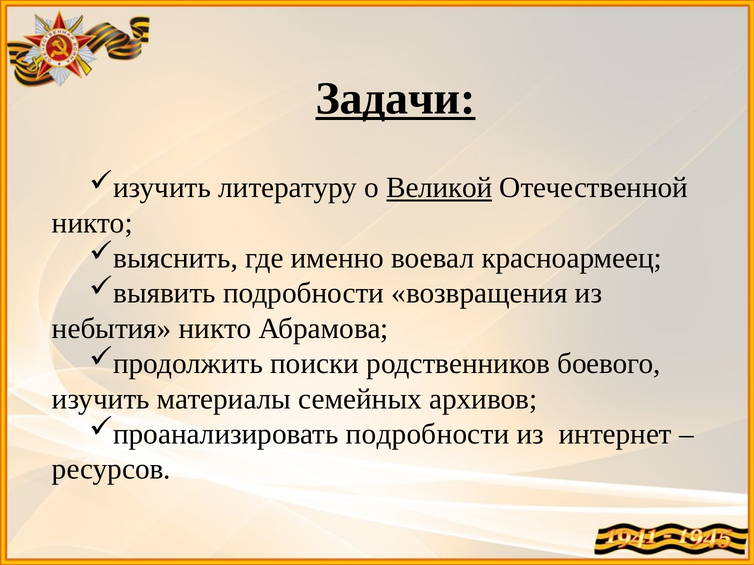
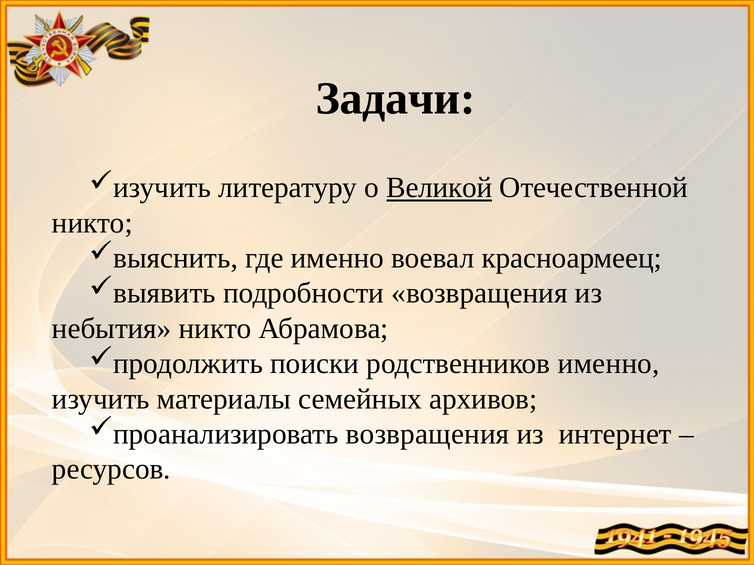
Задачи underline: present -> none (396, 99)
родственников боевого: боевого -> именно (609, 364)
подробности: подробности -> возвращения (428, 434)
